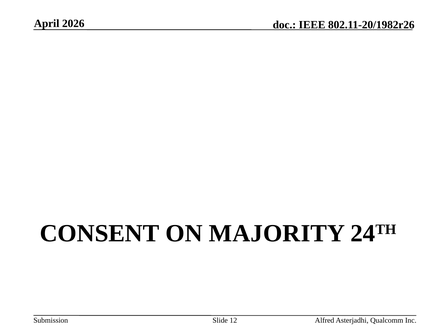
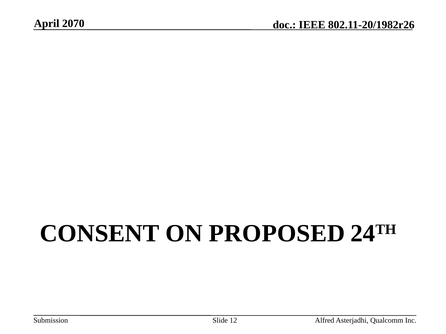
2026: 2026 -> 2070 (73, 24)
MAJORITY: MAJORITY -> PROPOSED (277, 234)
